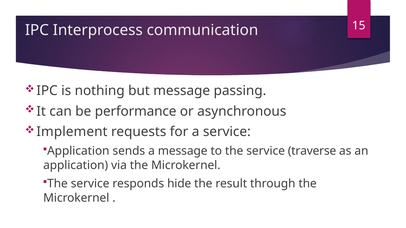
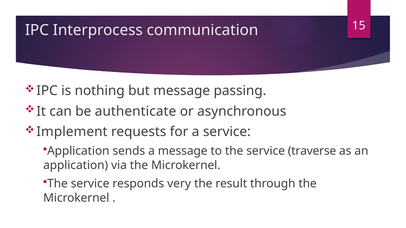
performance: performance -> authenticate (136, 111)
hide: hide -> very (179, 184)
